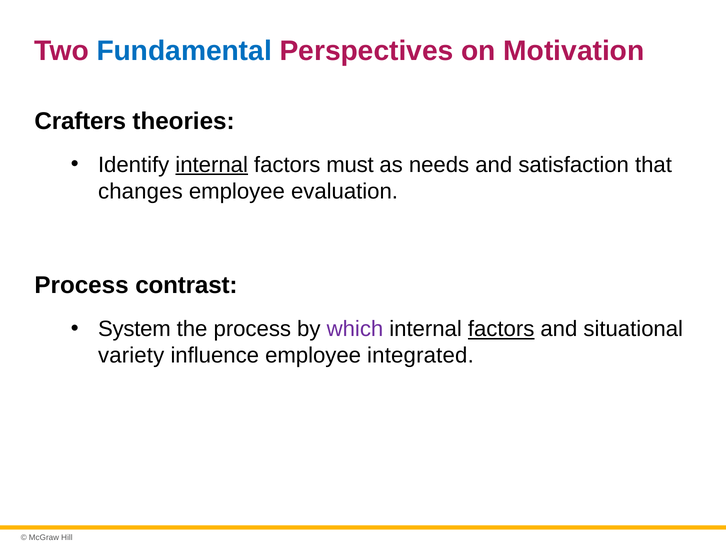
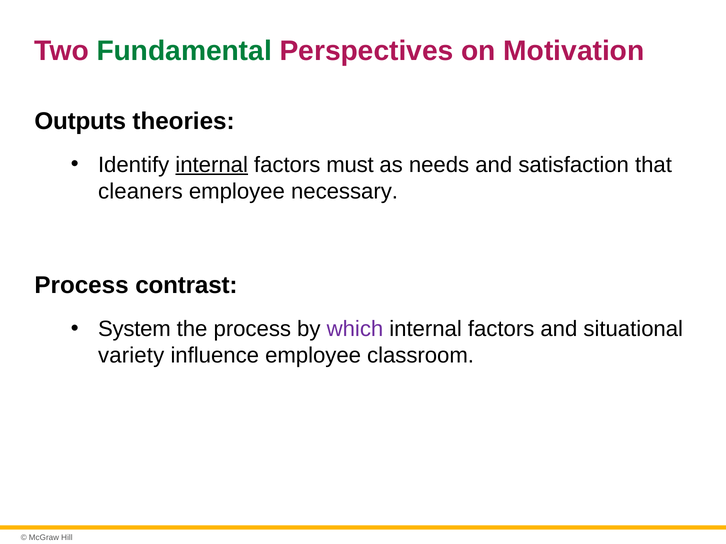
Fundamental colour: blue -> green (184, 51)
Crafters: Crafters -> Outputs (80, 121)
changes: changes -> cleaners (140, 192)
evaluation: evaluation -> necessary (344, 192)
factors underline: present -> none (501, 329)
integrated: integrated -> classroom (421, 356)
